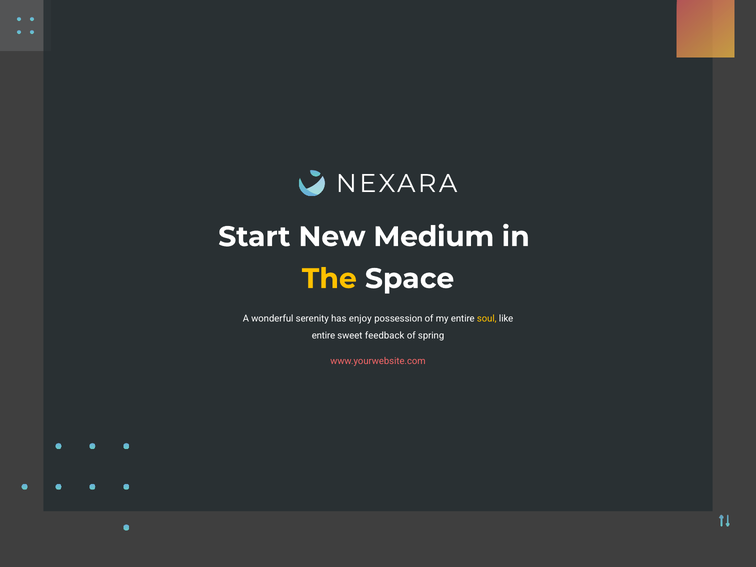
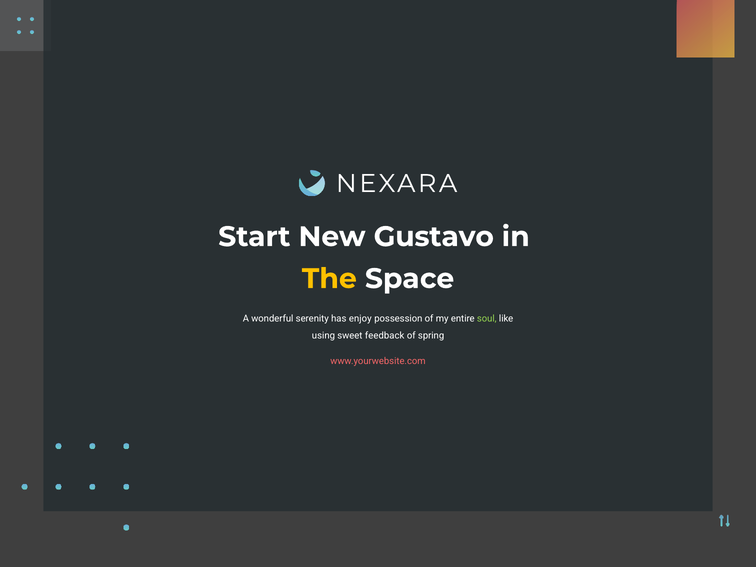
Medium: Medium -> Gustavo (434, 237)
soul colour: yellow -> light green (487, 318)
entire: entire -> using (323, 335)
